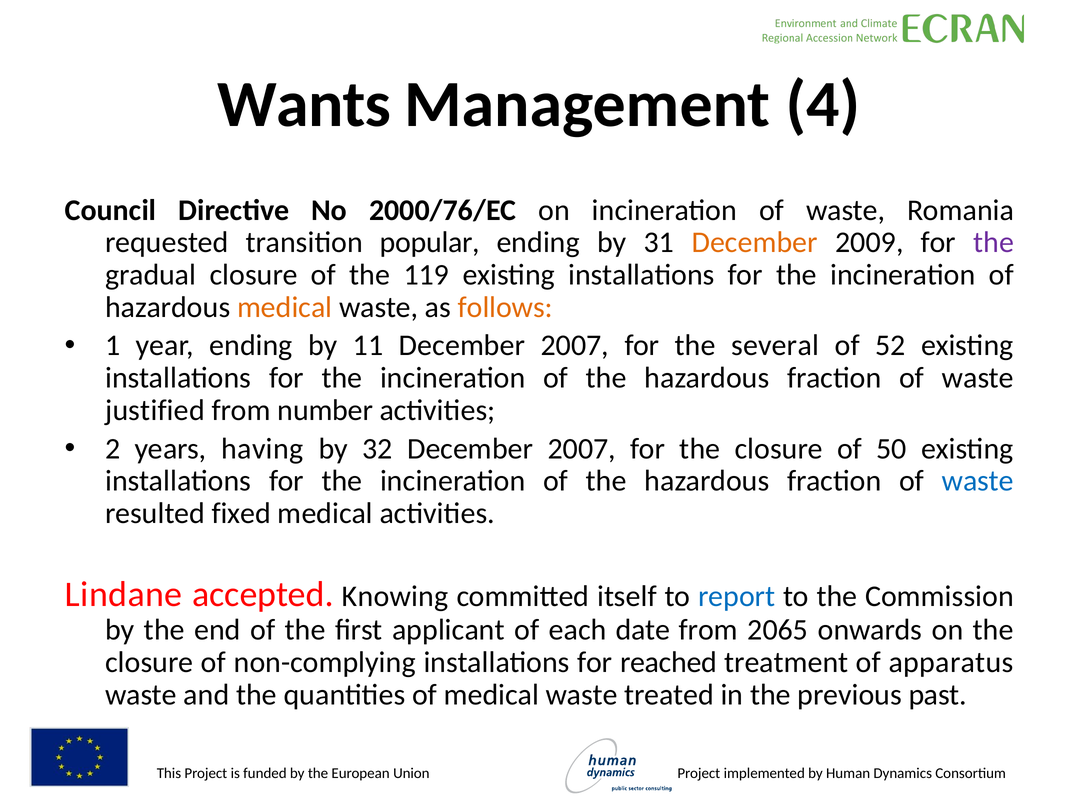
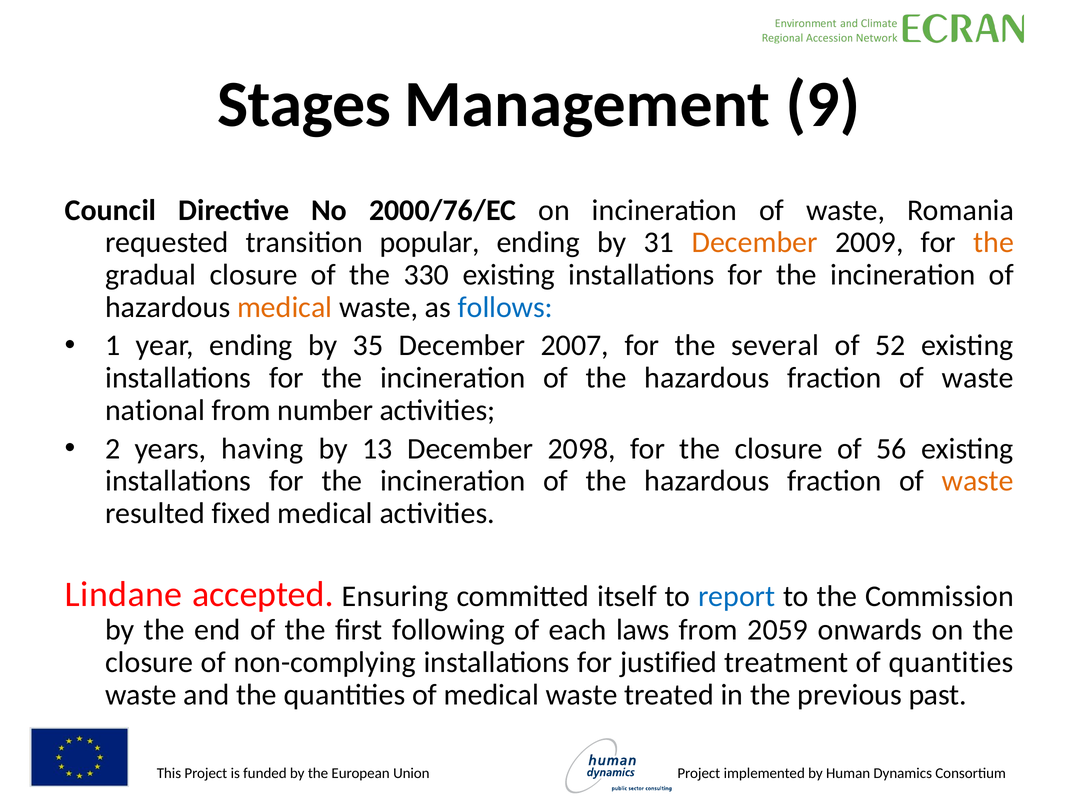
Wants: Wants -> Stages (304, 104)
4: 4 -> 9 (823, 104)
the colour: purple -> orange (994, 243)
119: 119 -> 330 (426, 275)
follows colour: orange -> blue (505, 307)
11: 11 -> 35 (368, 346)
justified: justified -> national (155, 410)
32: 32 -> 13 (377, 449)
2007: 2007 -> 2098 (582, 449)
50: 50 -> 56 (891, 449)
waste colour: blue -> orange (978, 481)
Knowing: Knowing -> Ensuring (395, 597)
applicant: applicant -> following (448, 630)
date: date -> laws (643, 630)
2065: 2065 -> 2059 (778, 630)
reached: reached -> justified (669, 663)
of apparatus: apparatus -> quantities (951, 663)
